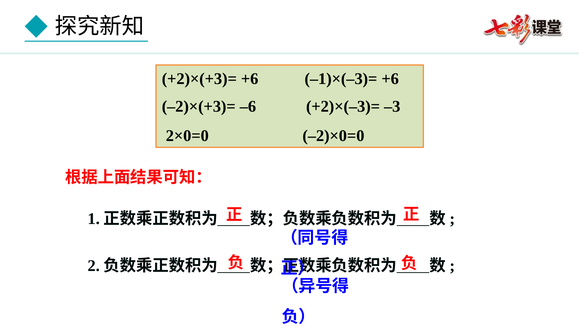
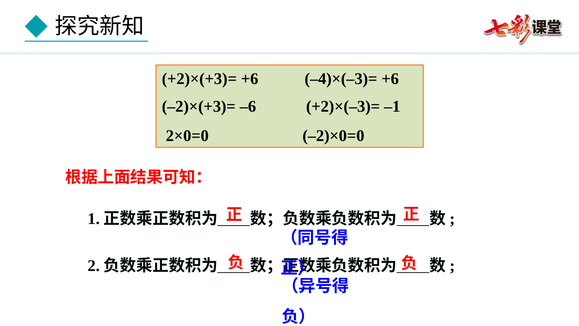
–1)×(–3)=: –1)×(–3)= -> –4)×(–3)= (341, 79)
–3: –3 -> –1 (392, 106)
